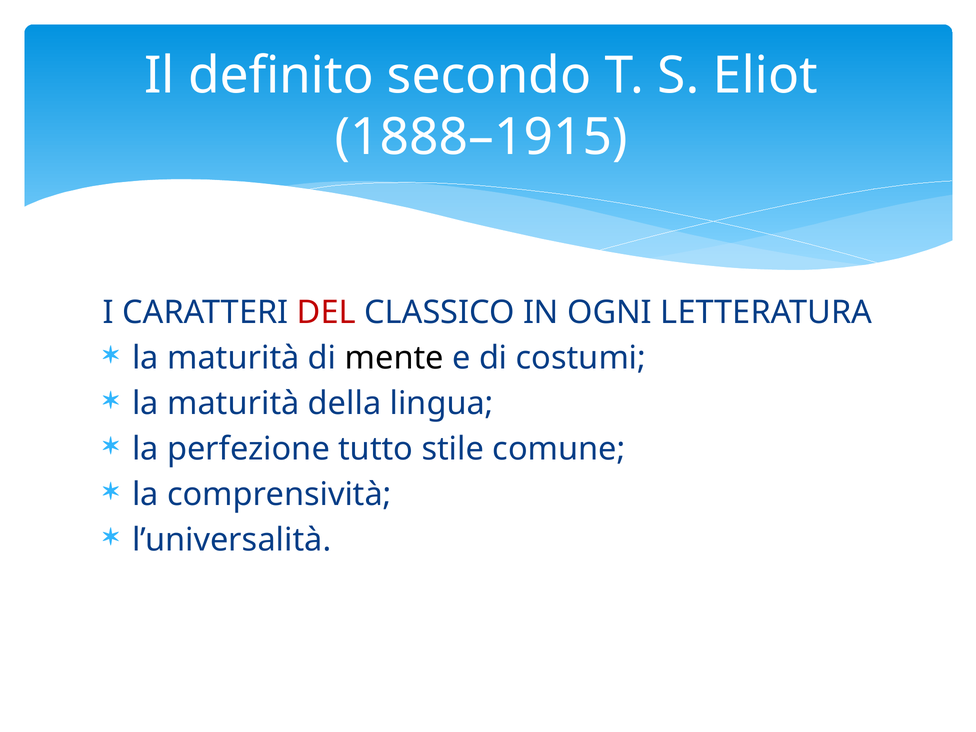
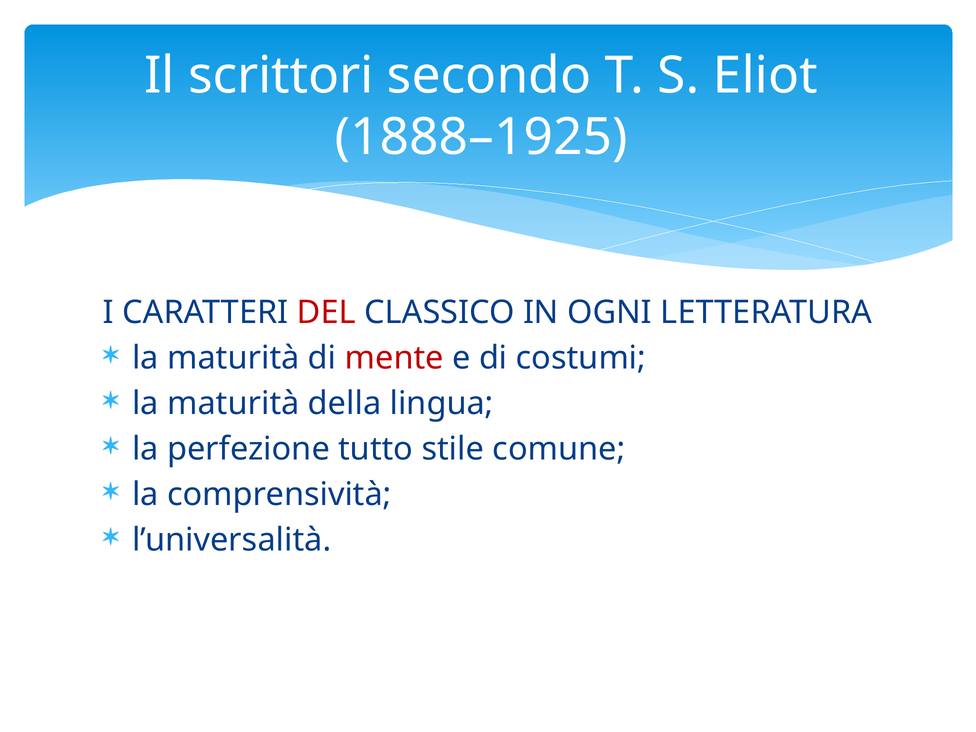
definito: definito -> scrittori (281, 76)
1888–1915: 1888–1915 -> 1888–1925 (481, 137)
mente colour: black -> red (394, 358)
